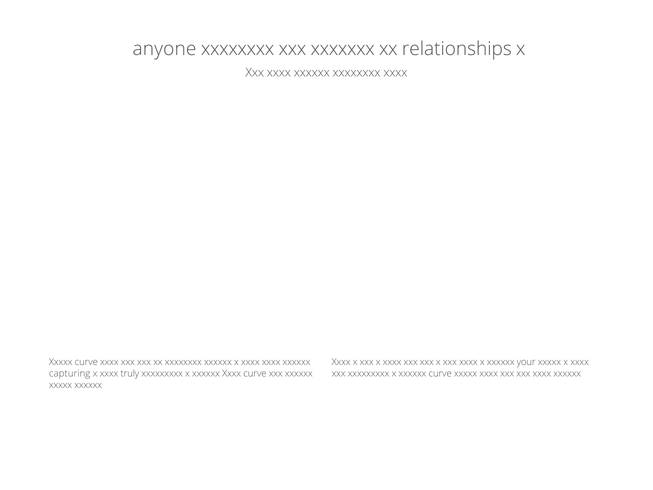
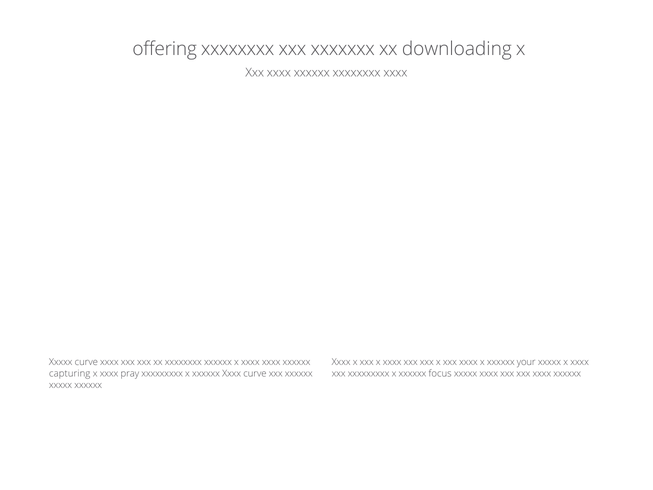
anyone: anyone -> offering (165, 49)
relationships: relationships -> downloading (457, 49)
truly: truly -> pray (130, 373)
xxxxxx curve: curve -> focus (440, 373)
